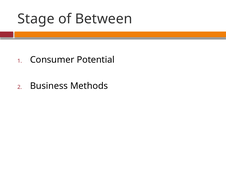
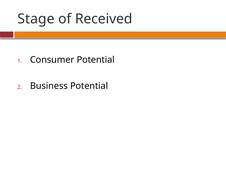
Between: Between -> Received (104, 19)
Business Methods: Methods -> Potential (89, 86)
